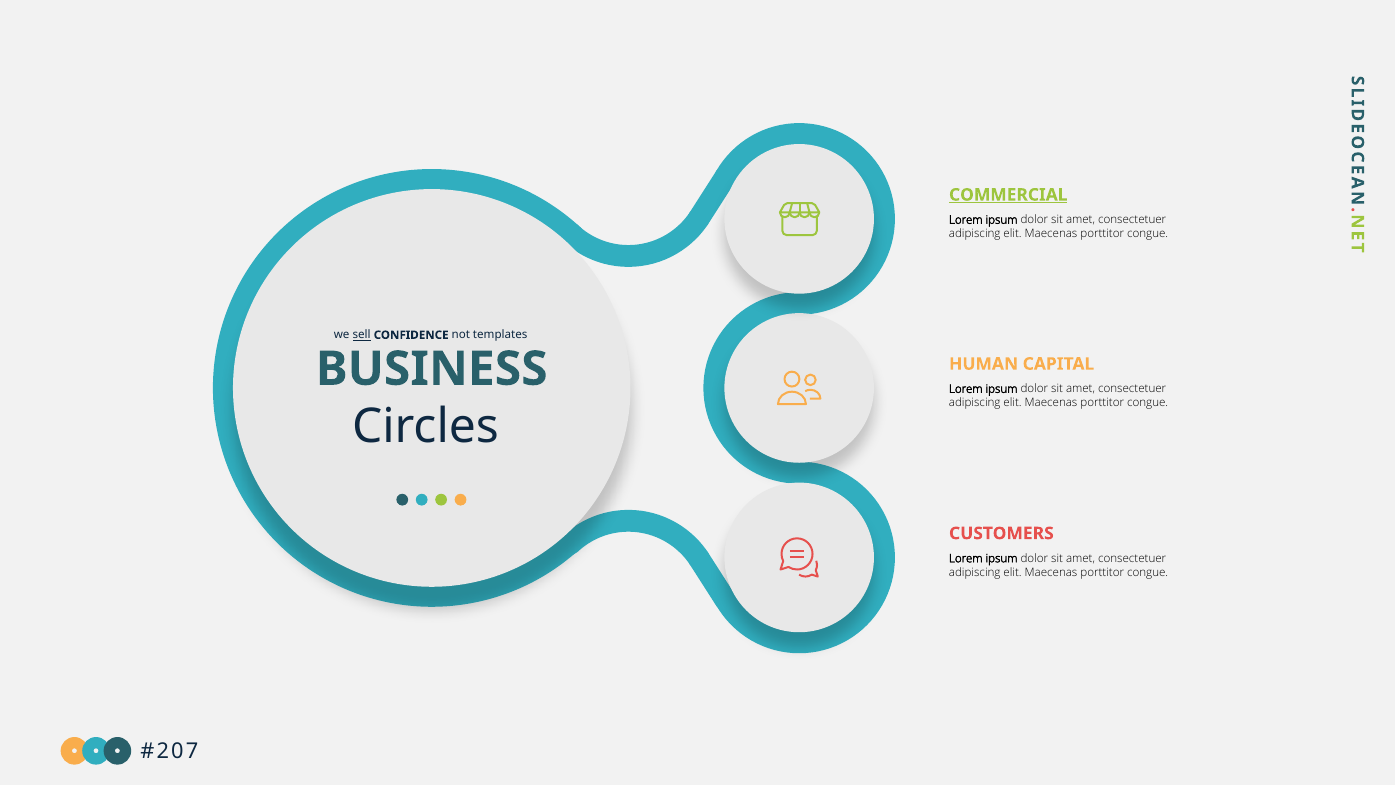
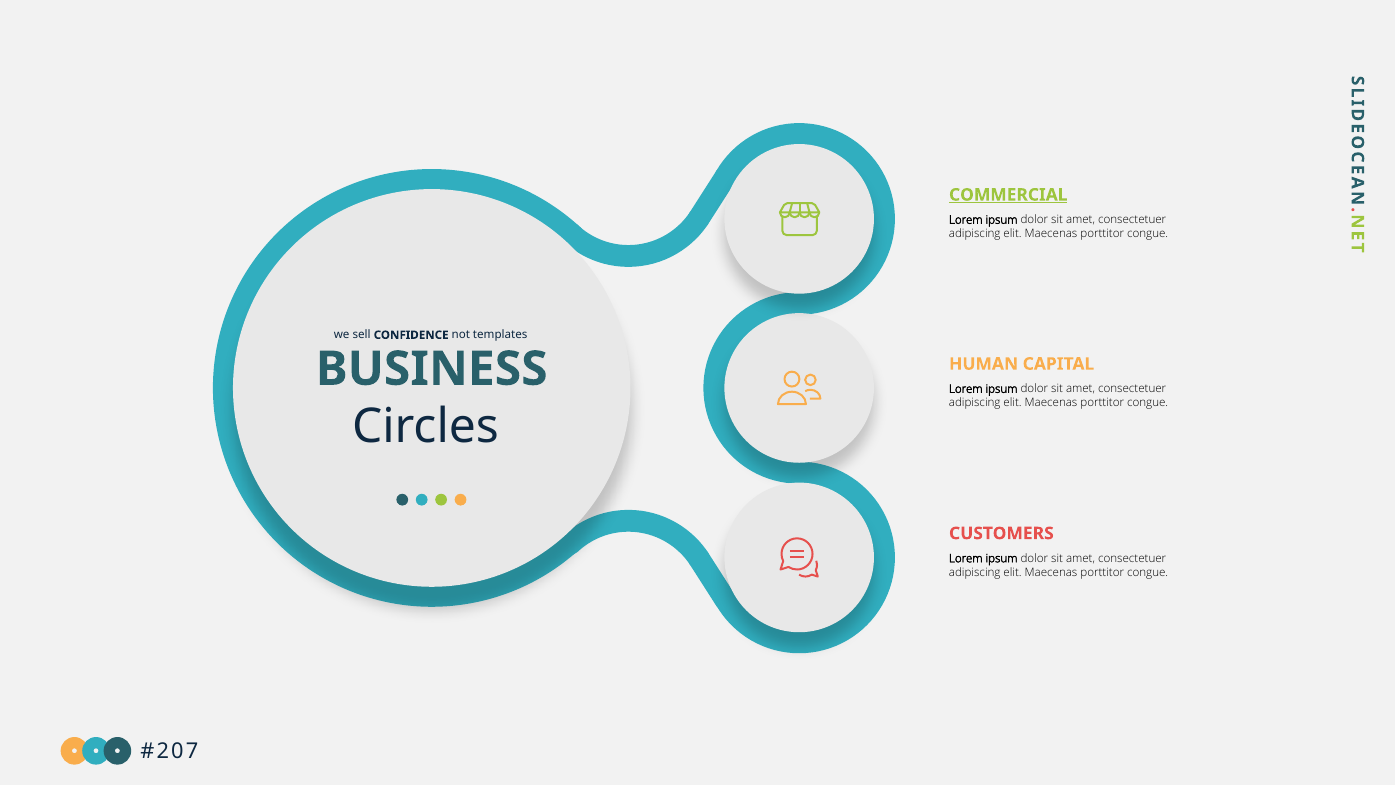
sell underline: present -> none (362, 335)
